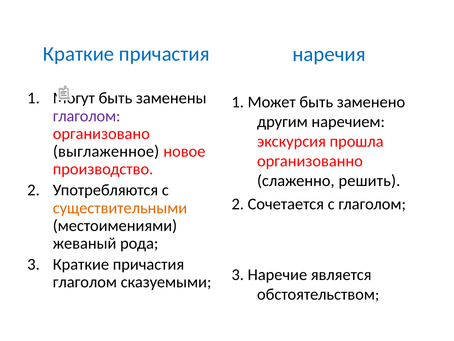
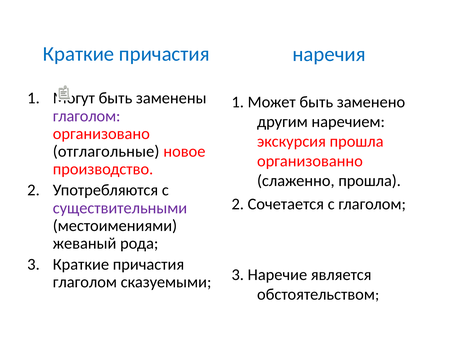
выглаженное: выглаженное -> отглагольные (106, 151)
слаженно решить: решить -> прошла (370, 180)
существительными colour: orange -> purple (120, 208)
